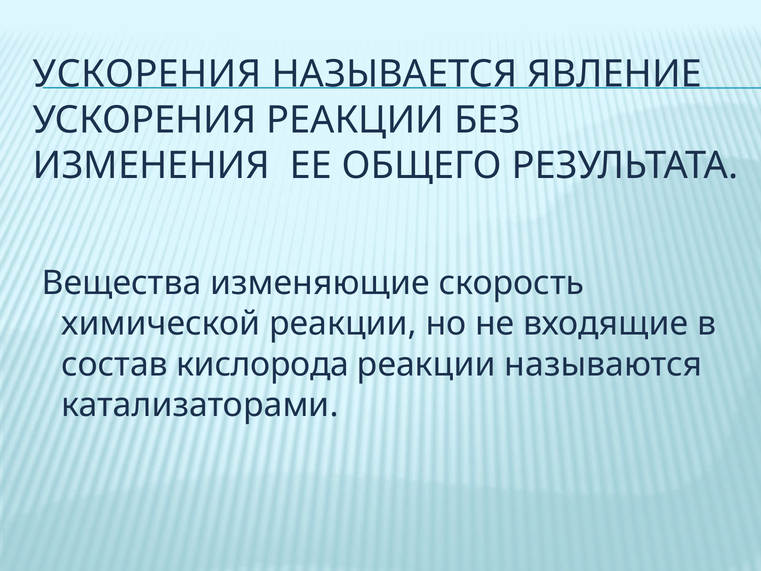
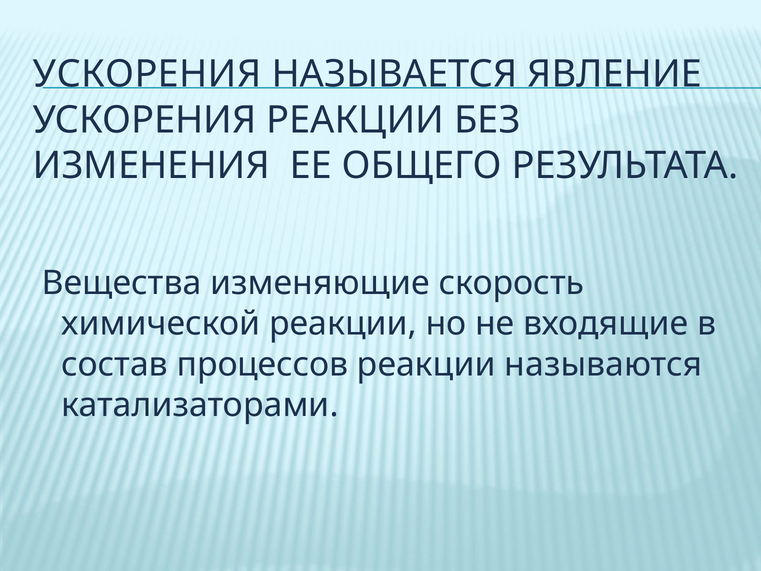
кислорода: кислорода -> процессов (263, 364)
